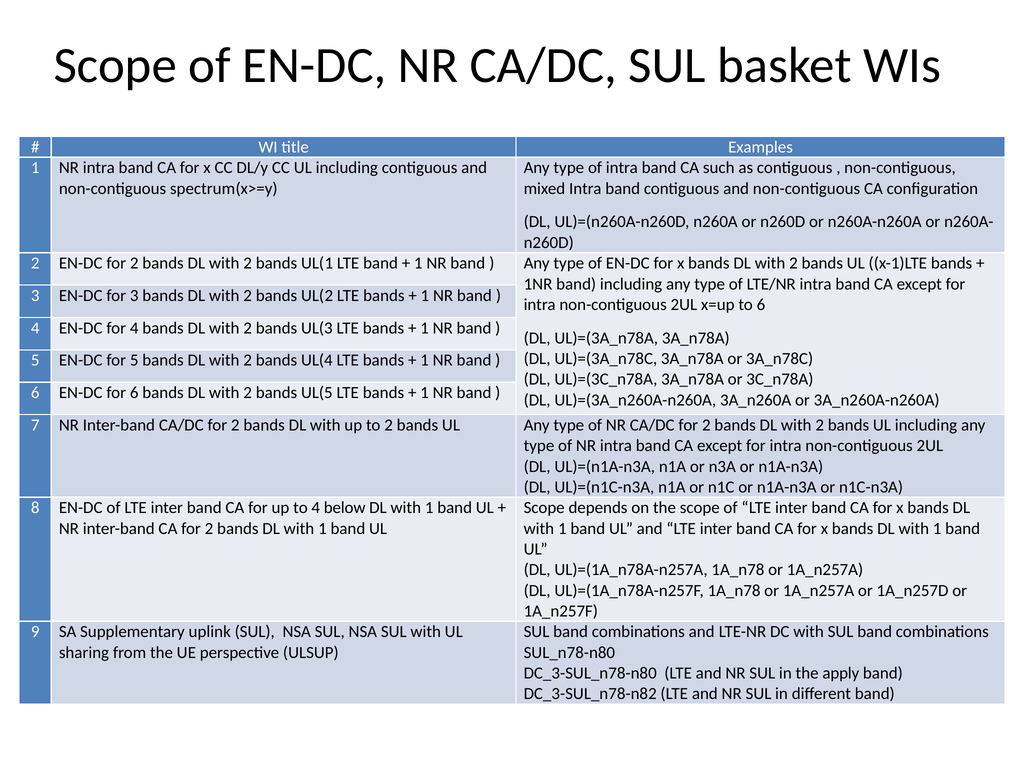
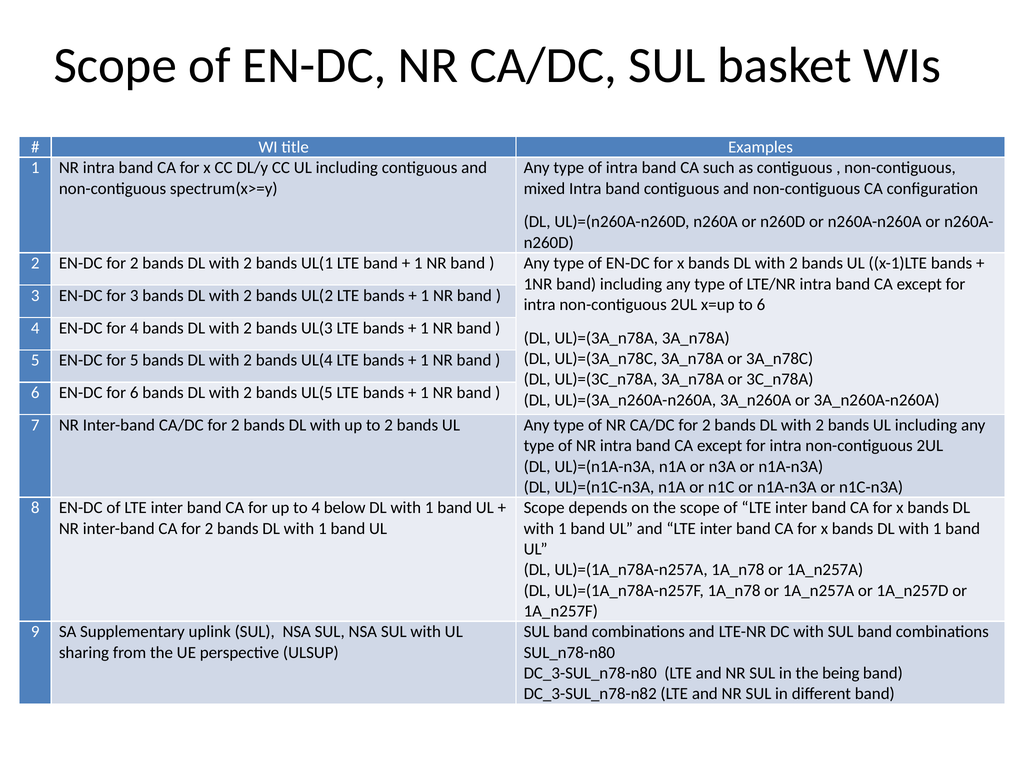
apply: apply -> being (841, 674)
